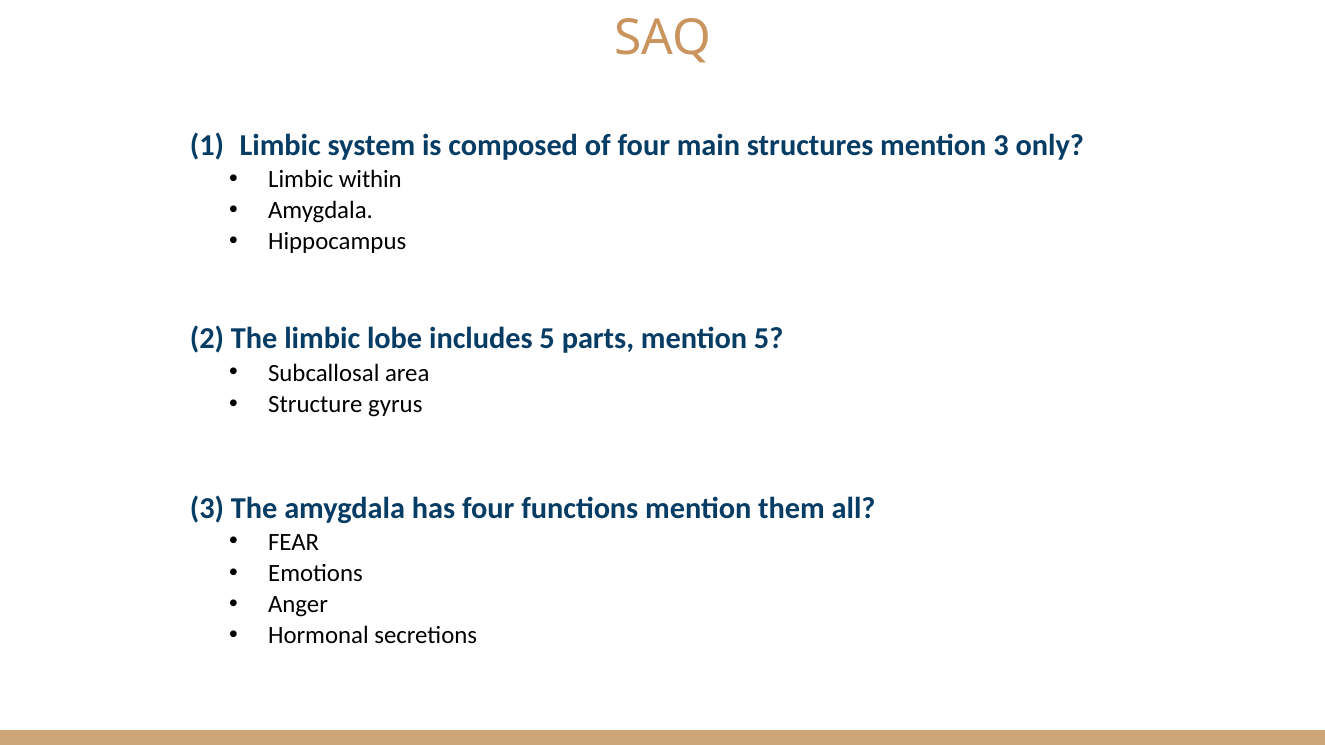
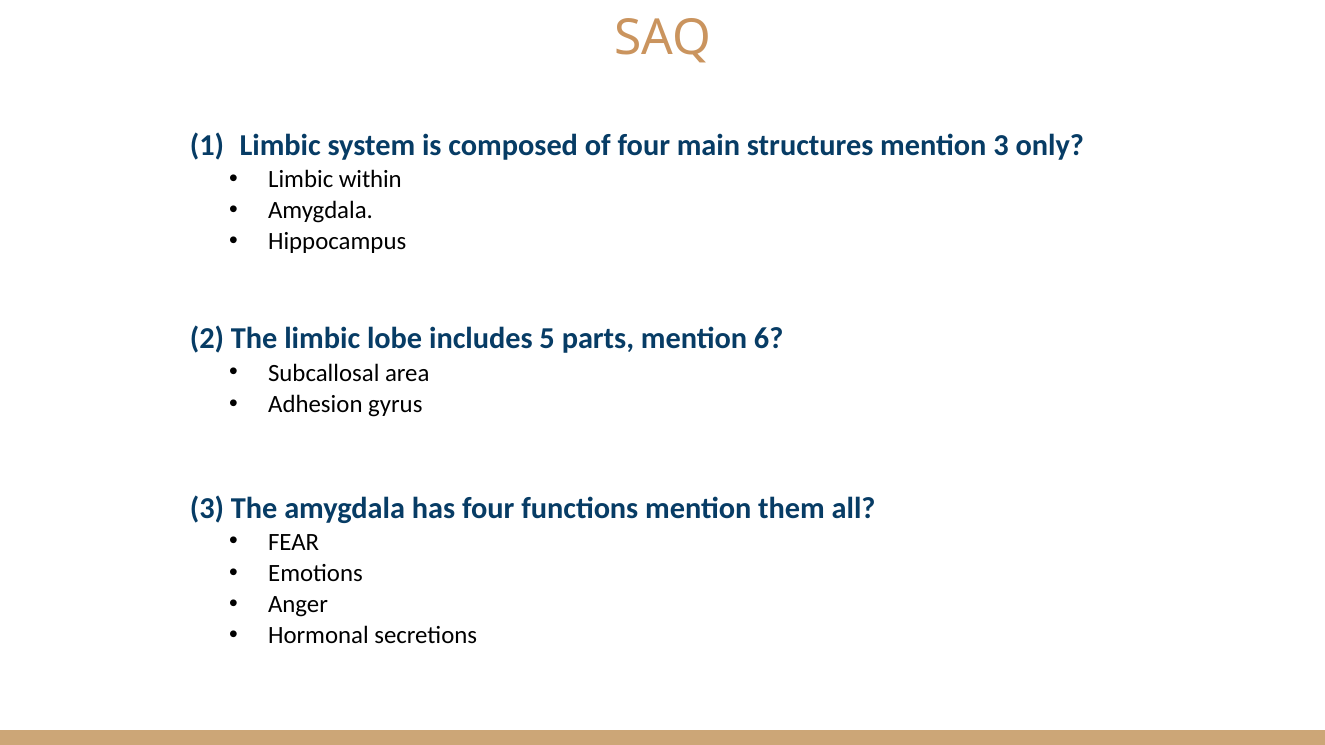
mention 5: 5 -> 6 (769, 339)
Structure: Structure -> Adhesion (315, 404)
